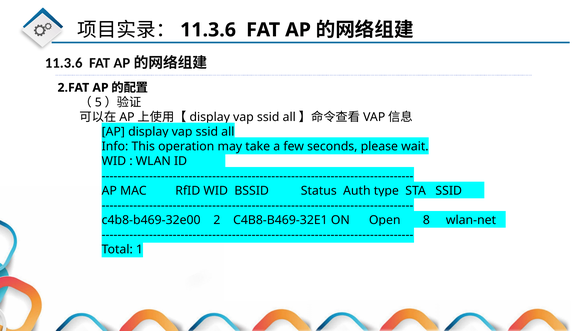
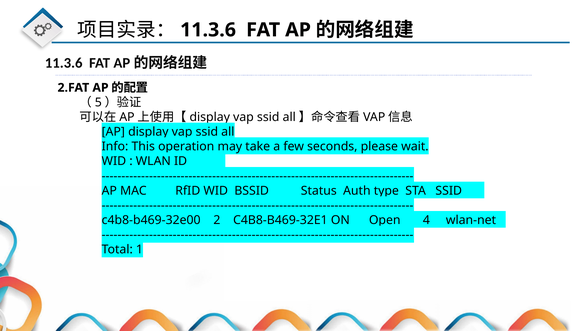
8: 8 -> 4 (426, 220)
